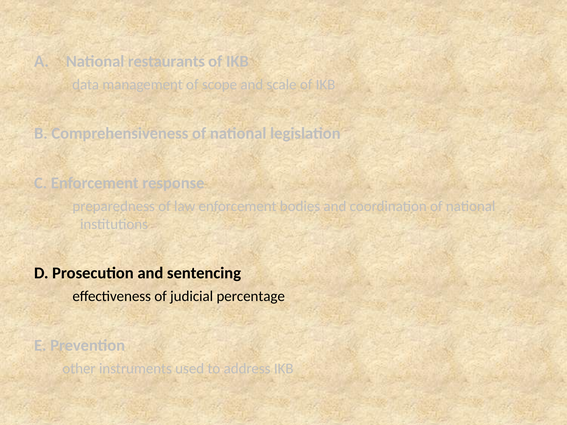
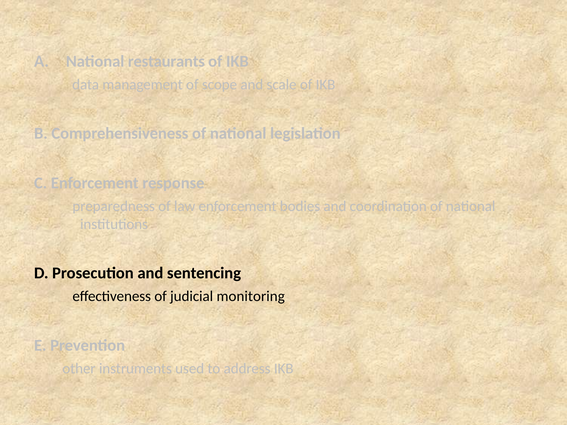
percentage: percentage -> monitoring (251, 297)
